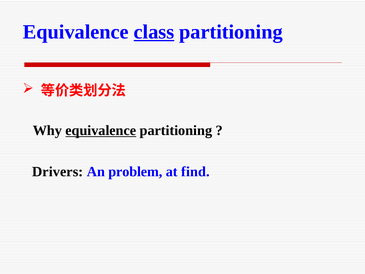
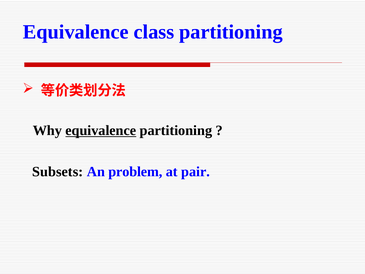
class underline: present -> none (154, 32)
Drivers: Drivers -> Subsets (58, 171)
find: find -> pair (196, 171)
